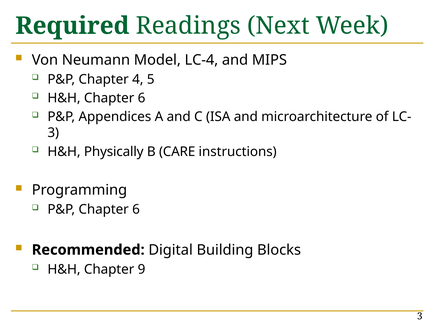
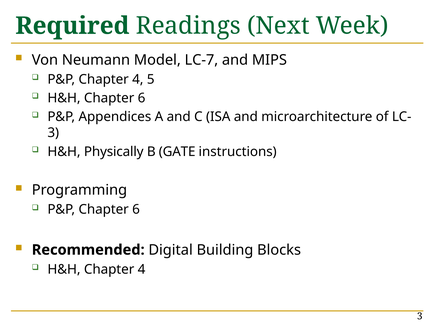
LC-4: LC-4 -> LC-7 (201, 60)
CARE: CARE -> GATE (177, 151)
H&H Chapter 9: 9 -> 4 (142, 269)
